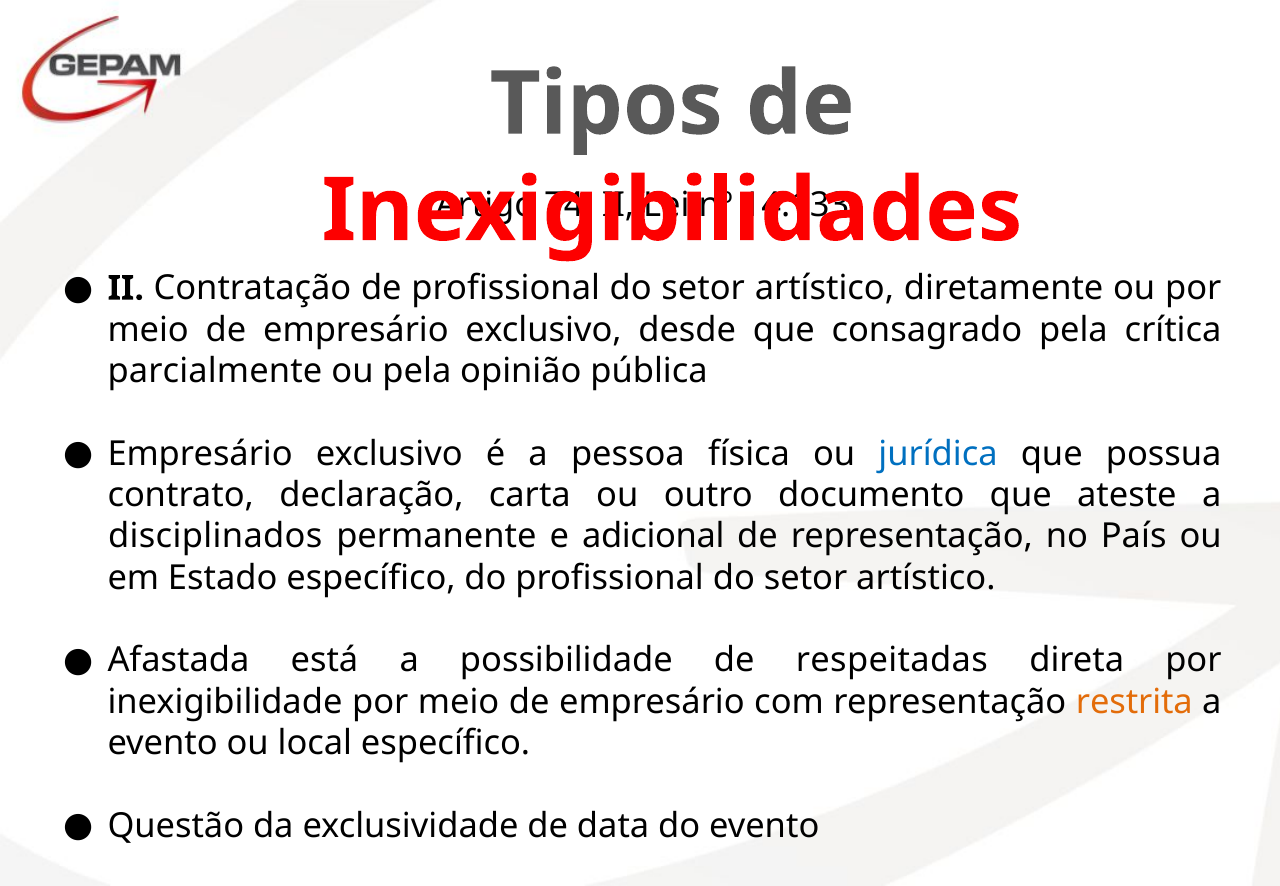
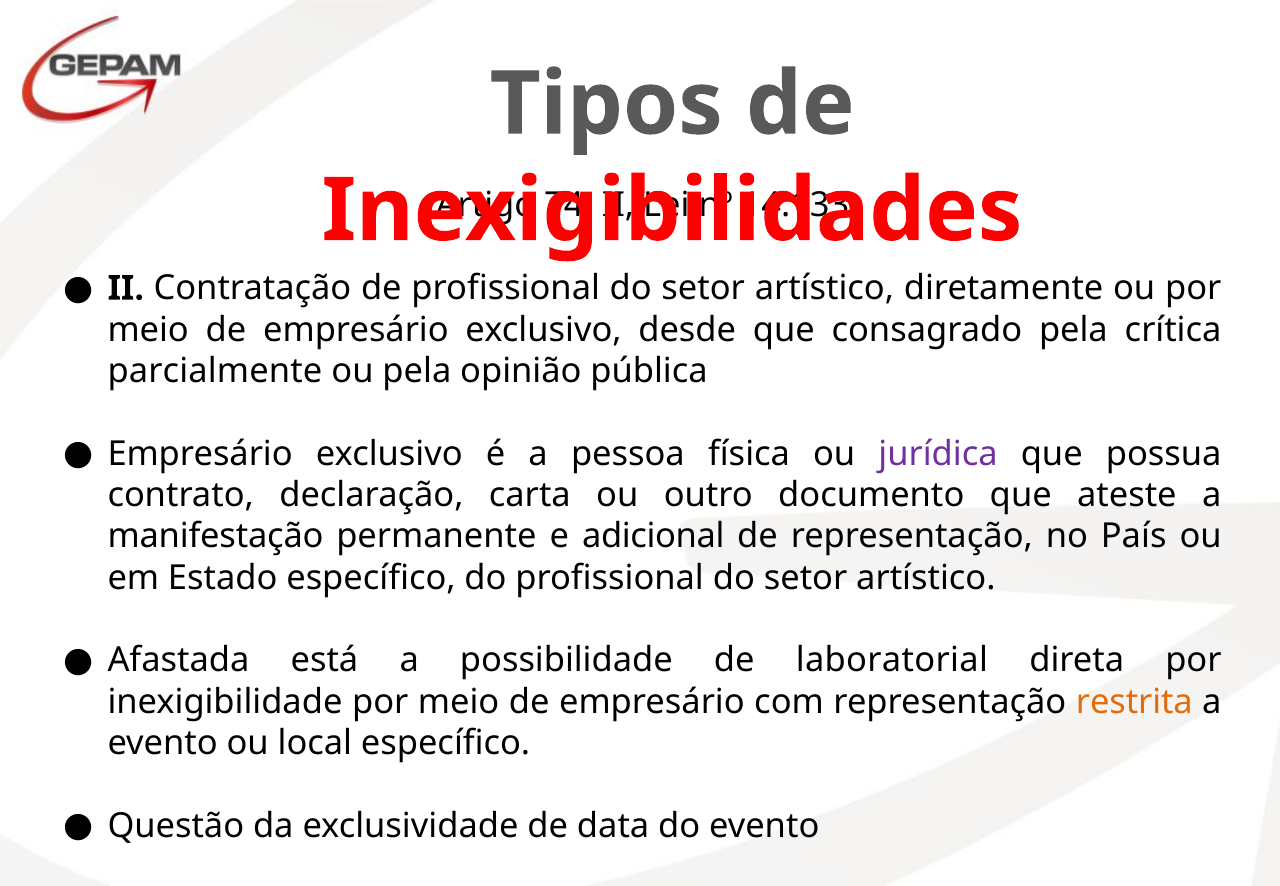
jurídica colour: blue -> purple (938, 454)
disciplinados: disciplinados -> manifestação (216, 536)
respeitadas: respeitadas -> laboratorial (892, 661)
